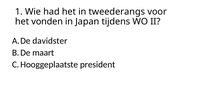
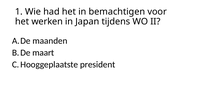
tweederangs: tweederangs -> bemachtigen (117, 12)
vonden: vonden -> werken (47, 22)
davidster: davidster -> maanden (50, 41)
